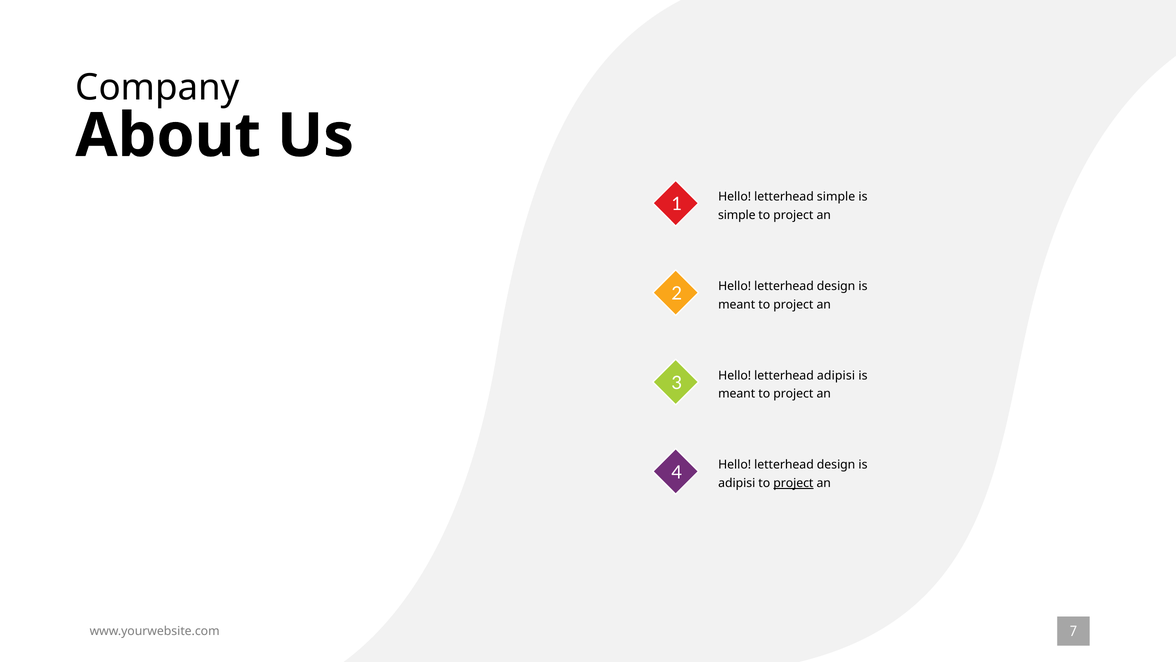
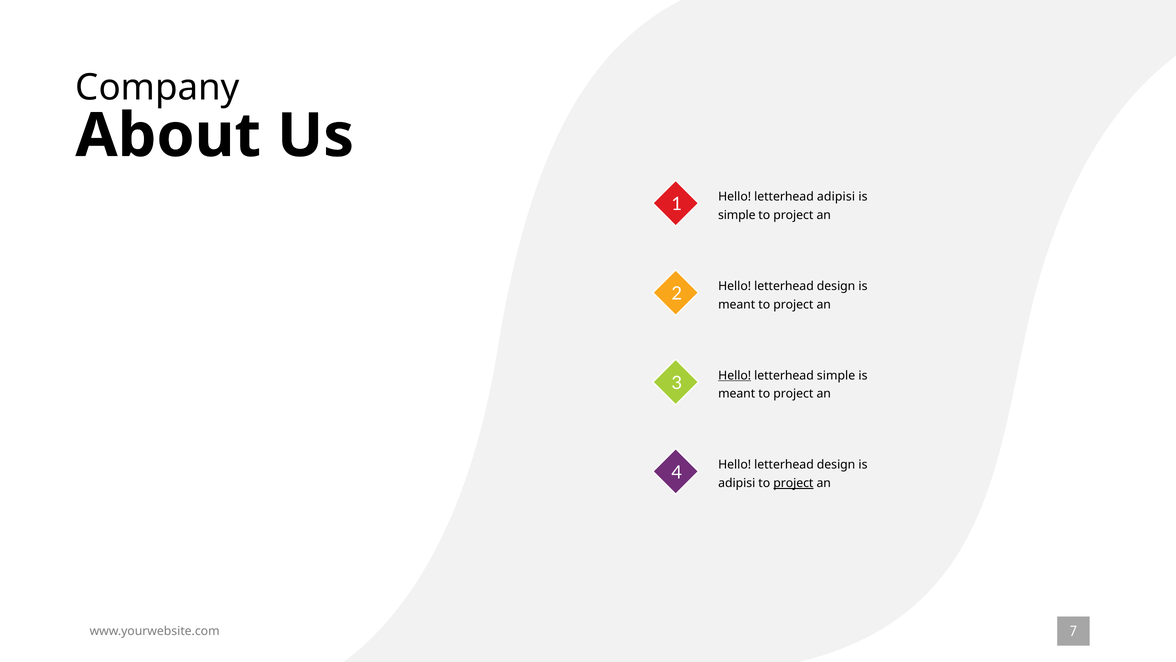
letterhead simple: simple -> adipisi (836, 197)
Hello underline: none -> present (735, 375)
letterhead adipisi: adipisi -> simple (836, 375)
